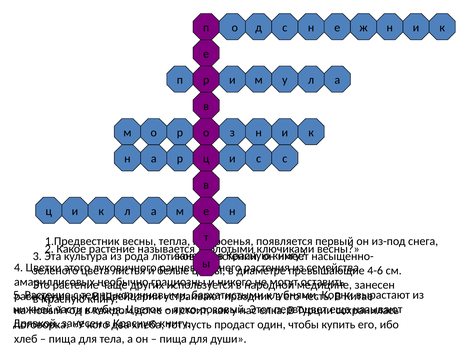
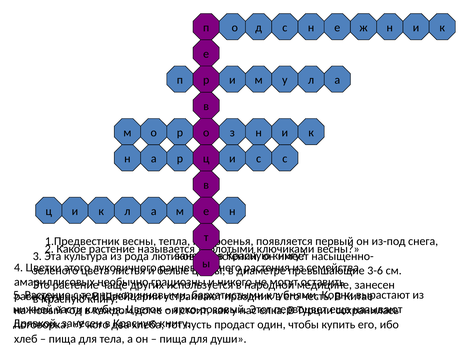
4-6: 4-6 -> 3-6 (375, 271)
